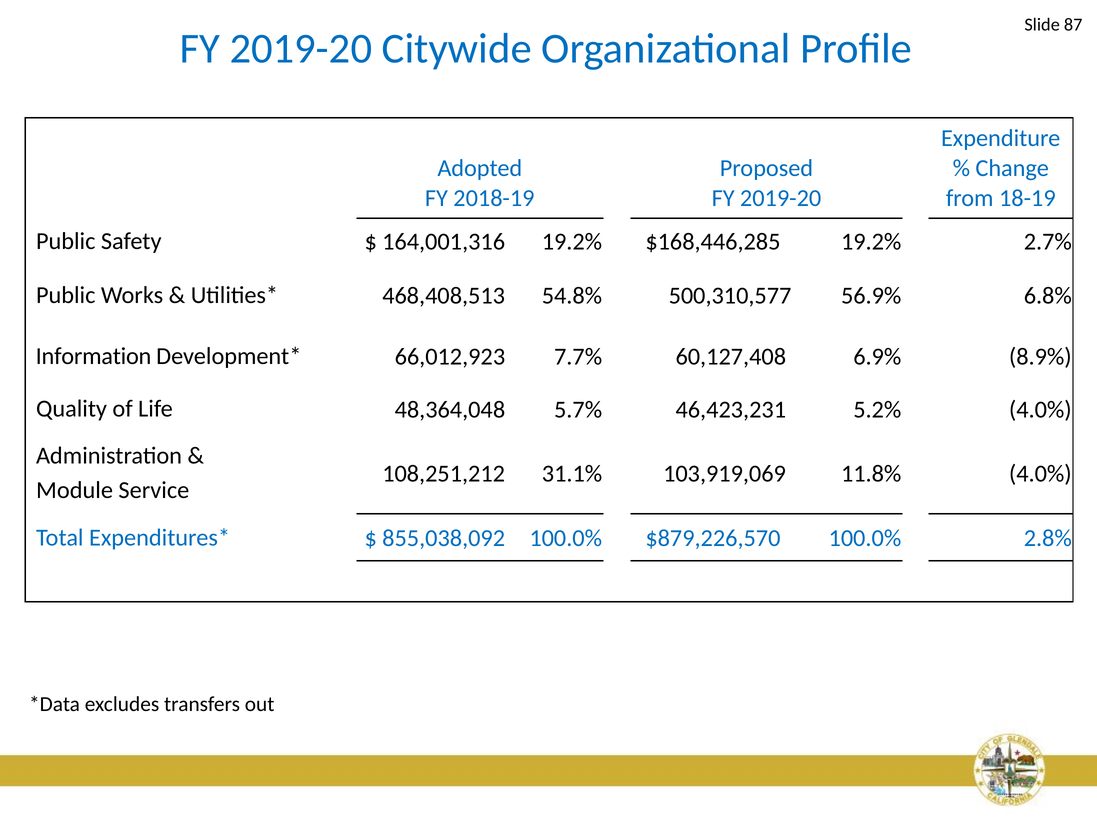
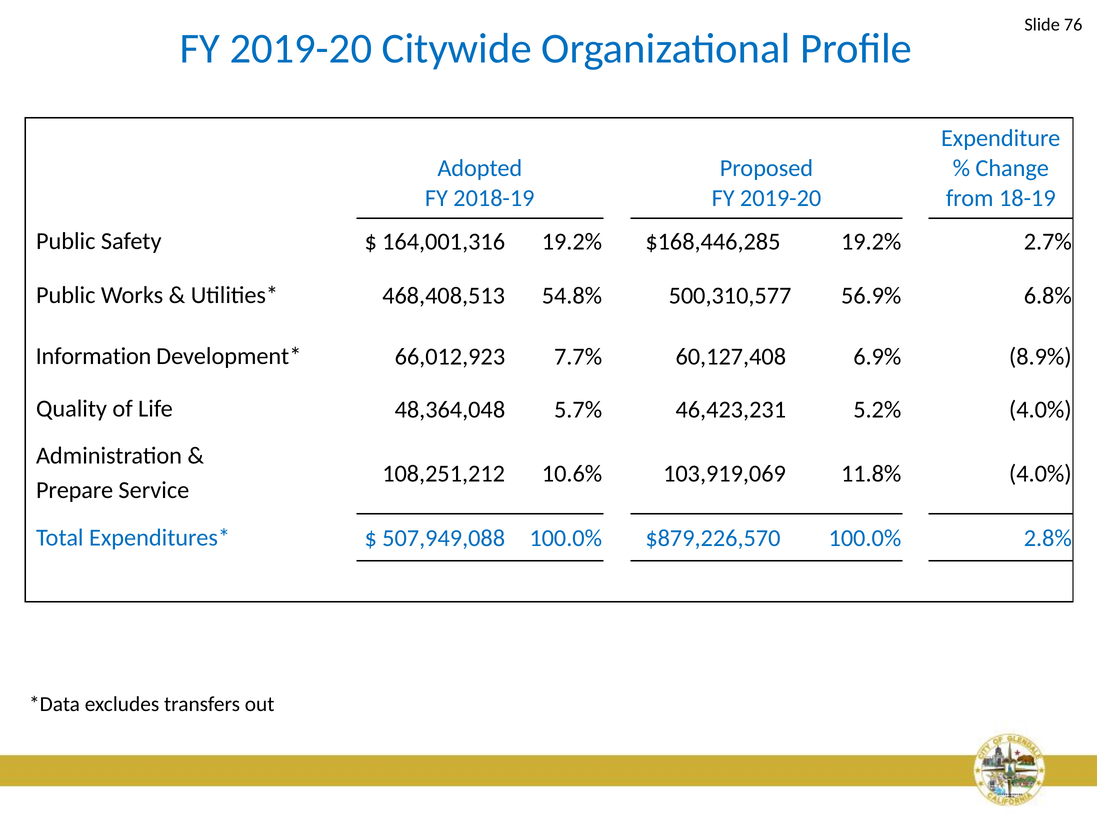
87: 87 -> 76 (1073, 25)
31.1%: 31.1% -> 10.6% (572, 473)
Module: Module -> Prepare (75, 490)
855,038,092: 855,038,092 -> 507,949,088 (444, 538)
